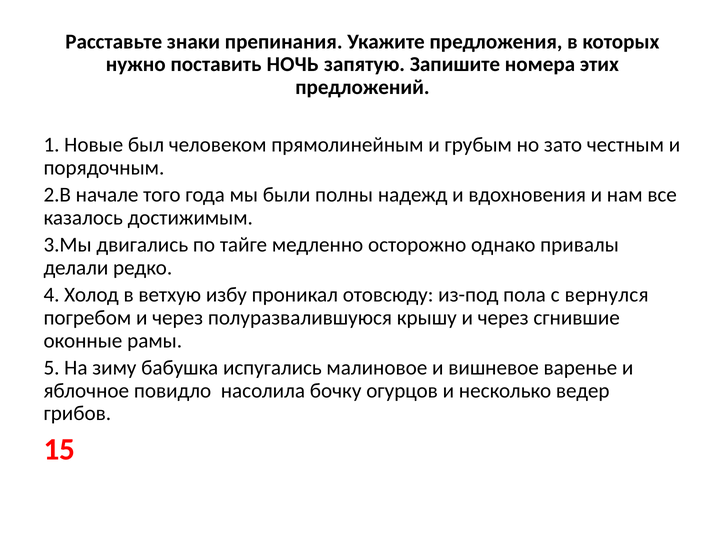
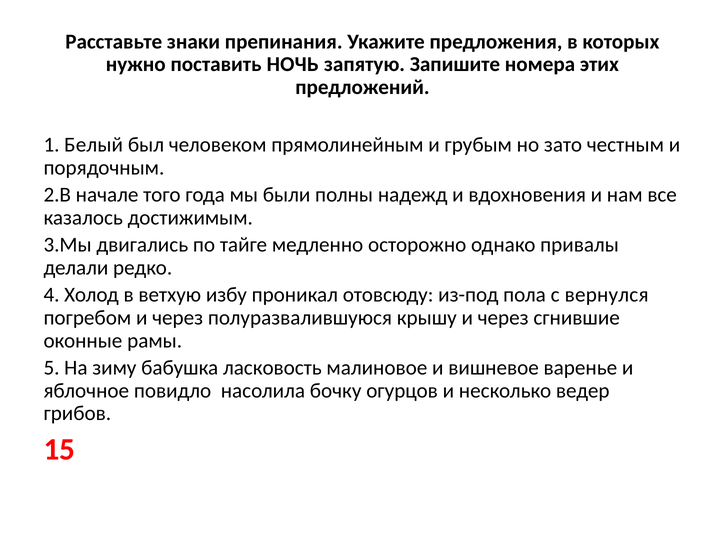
Новые: Новые -> Белый (94, 145)
испугались: испугались -> ласковость (272, 368)
